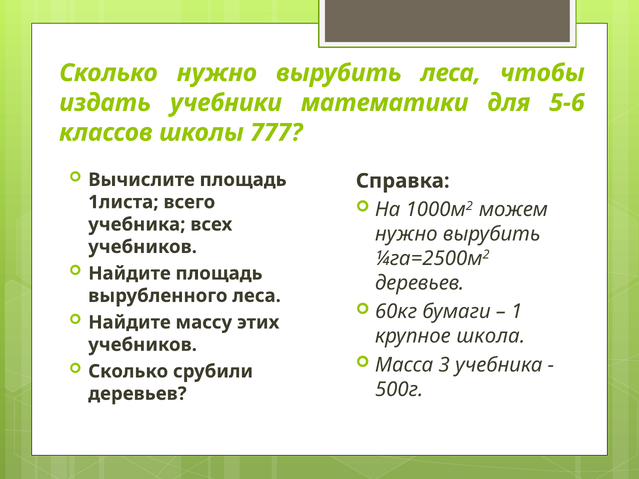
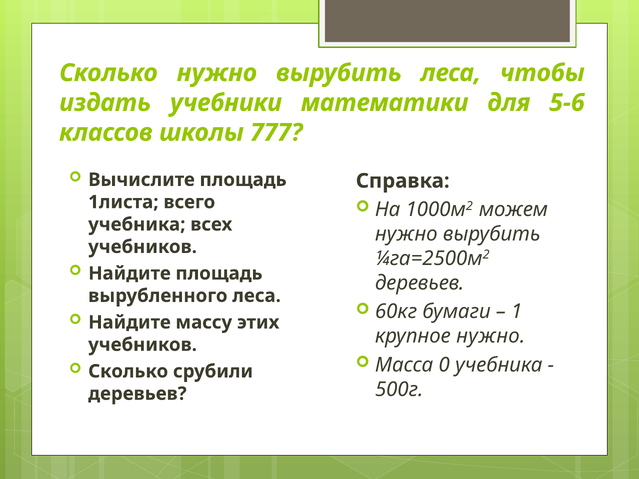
крупное школа: школа -> нужно (491, 336)
3: 3 -> 0 (444, 365)
